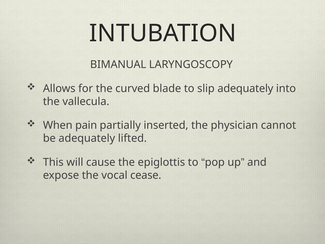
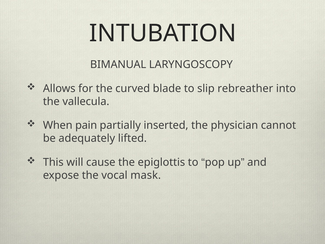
slip adequately: adequately -> rebreather (245, 88)
cease: cease -> mask (146, 175)
